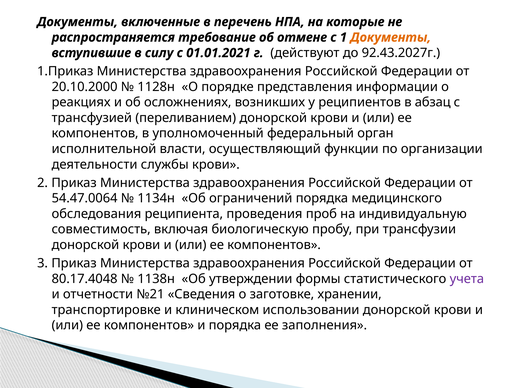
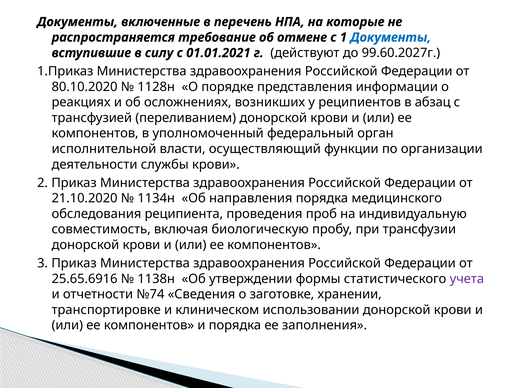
Документы colour: orange -> blue (391, 37)
92.43.2027г: 92.43.2027г -> 99.60.2027г (401, 53)
20.10.2000: 20.10.2000 -> 80.10.2020 (85, 87)
54.47.0064: 54.47.0064 -> 21.10.2020 (85, 198)
ограничений: ограничений -> направления (251, 198)
80.17.4048: 80.17.4048 -> 25.65.6916 (85, 279)
№21: №21 -> №74 (150, 294)
